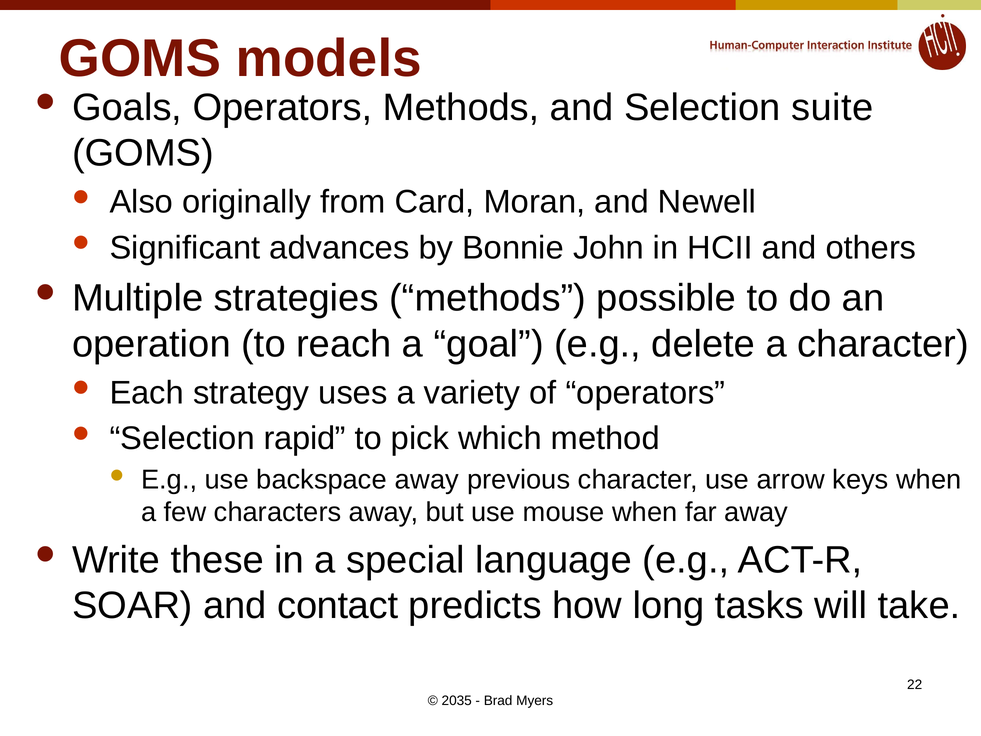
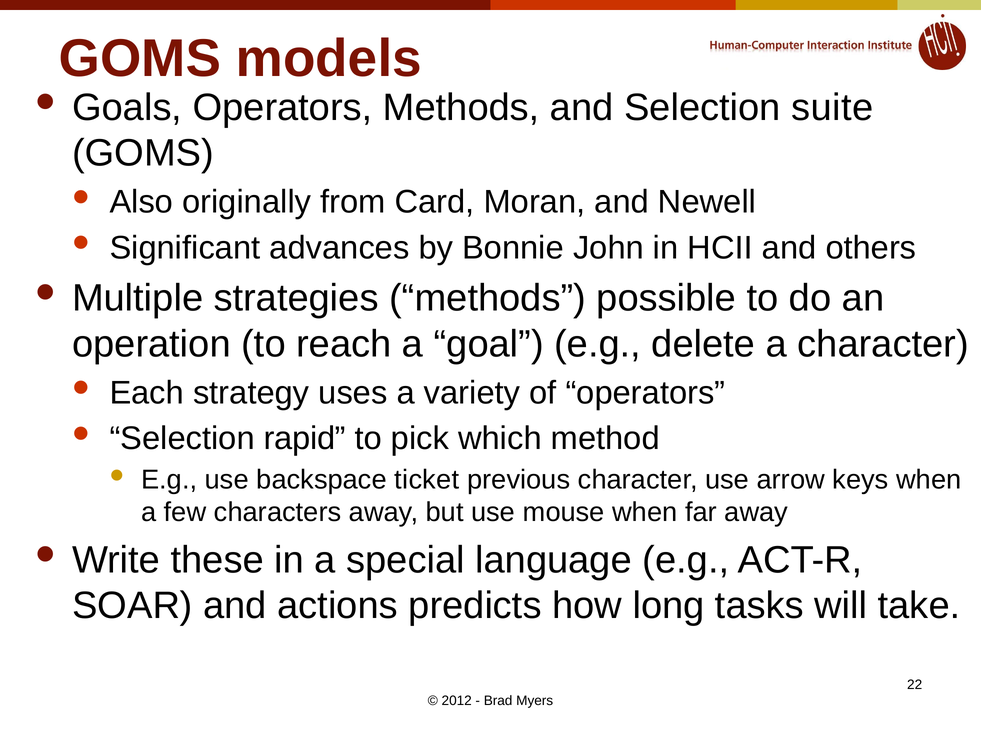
backspace away: away -> ticket (427, 479)
contact: contact -> actions (338, 606)
2035: 2035 -> 2012 (457, 700)
